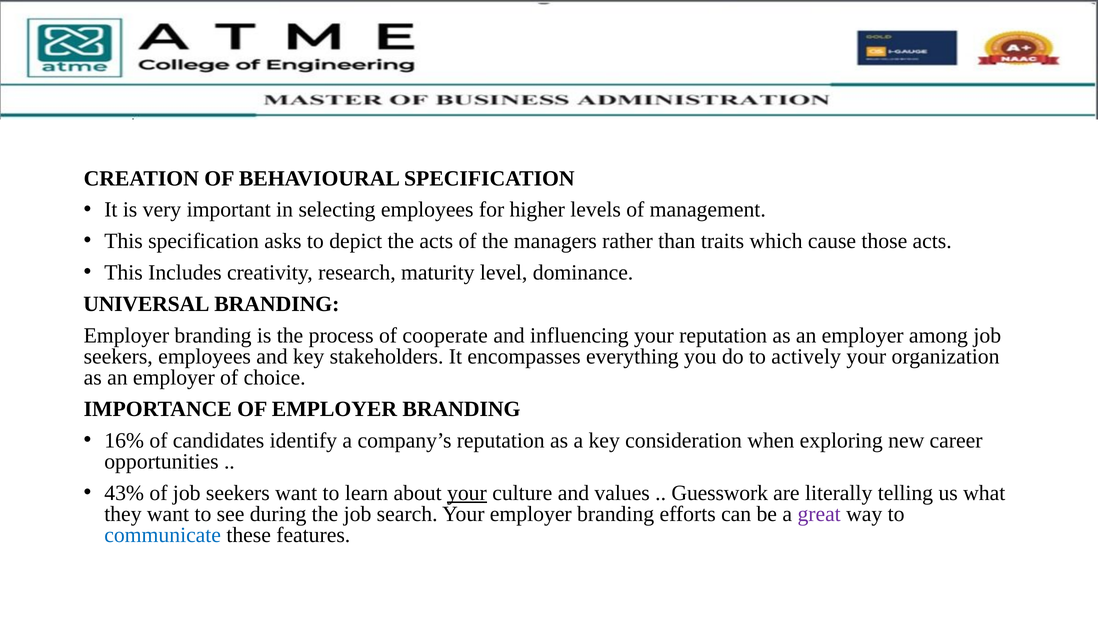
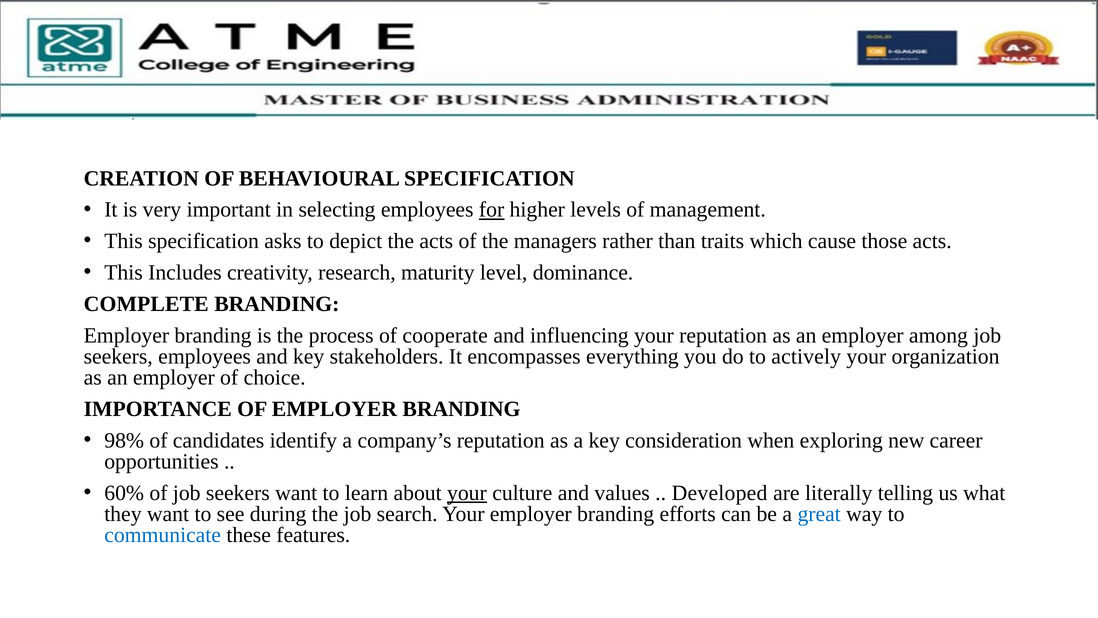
for underline: none -> present (492, 210)
UNIVERSAL: UNIVERSAL -> COMPLETE (146, 304)
16%: 16% -> 98% (124, 440)
43%: 43% -> 60% (124, 493)
Guesswork: Guesswork -> Developed (720, 493)
great colour: purple -> blue (819, 514)
